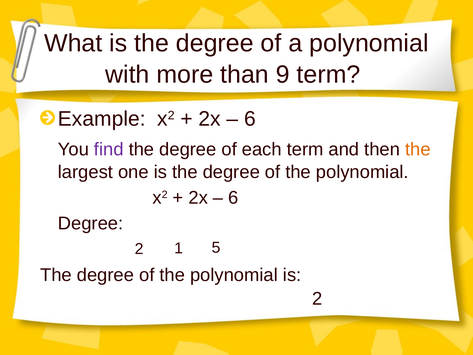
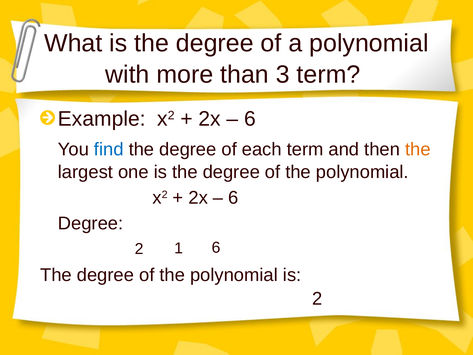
9: 9 -> 3 (283, 74)
find colour: purple -> blue (109, 149)
1 5: 5 -> 6 (216, 247)
